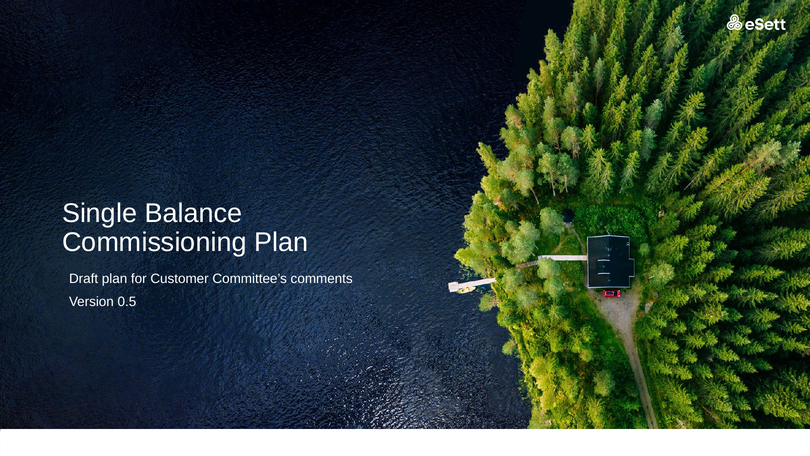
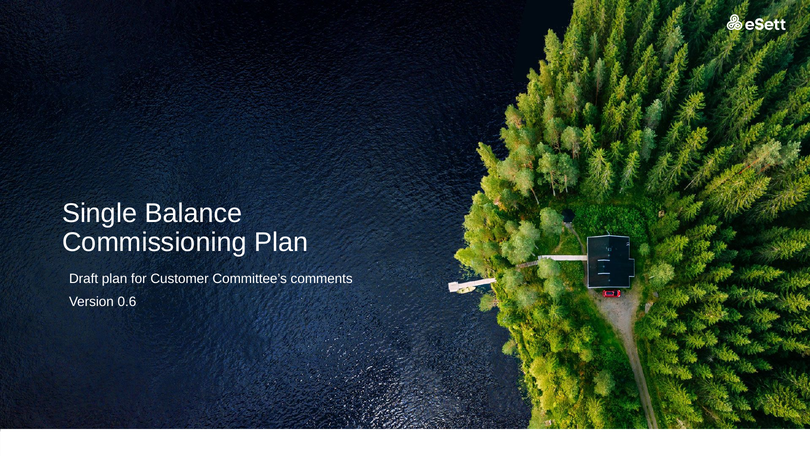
0.5: 0.5 -> 0.6 (127, 302)
